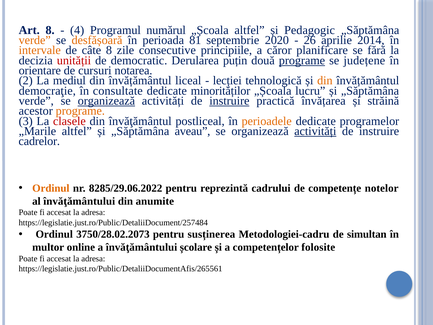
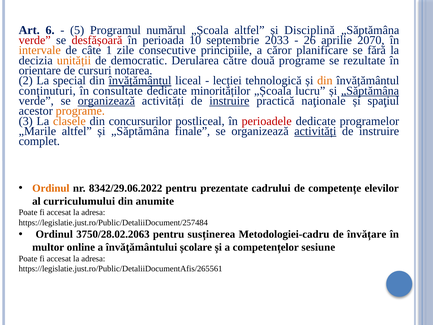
Art 8: 8 -> 6 (50, 30)
4: 4 -> 5 (77, 30)
Pedagogic: Pedagogic -> Disciplină (310, 30)
verde colour: orange -> red (35, 40)
desfășoară colour: orange -> red (97, 40)
81: 81 -> 10 (195, 40)
2020: 2020 -> 2033 (277, 40)
2014: 2014 -> 2070 (371, 40)
câte 8: 8 -> 1 (109, 50)
unității colour: red -> orange (74, 60)
puțin: puțin -> către (235, 60)
programe underline: present -> none (302, 60)
județene: județene -> rezultate (364, 60)
mediul: mediul -> special (69, 81)
învățământul underline: none -> present (140, 81)
democraţie: democraţie -> conținuturi (47, 91)
„Săptămâna underline: none -> present (370, 91)
învățarea: învățarea -> naţionale (324, 101)
străină: străină -> spaţiul (383, 101)
clasele colour: red -> orange (69, 121)
învăţământul: învăţământul -> concursurilor (140, 121)
perioadele colour: orange -> red (267, 121)
aveau: aveau -> finale (192, 131)
cadrelor: cadrelor -> complet (39, 141)
8285/29.06.2022: 8285/29.06.2022 -> 8342/29.06.2022 (126, 188)
reprezintă: reprezintă -> prezentate (224, 188)
notelor: notelor -> elevilor (382, 188)
al învăţământului: învăţământului -> curriculumului (79, 201)
3750/28.02.2073: 3750/28.02.2073 -> 3750/28.02.2063 (113, 234)
simultan: simultan -> învățare (367, 234)
folosite: folosite -> sesiune (318, 247)
